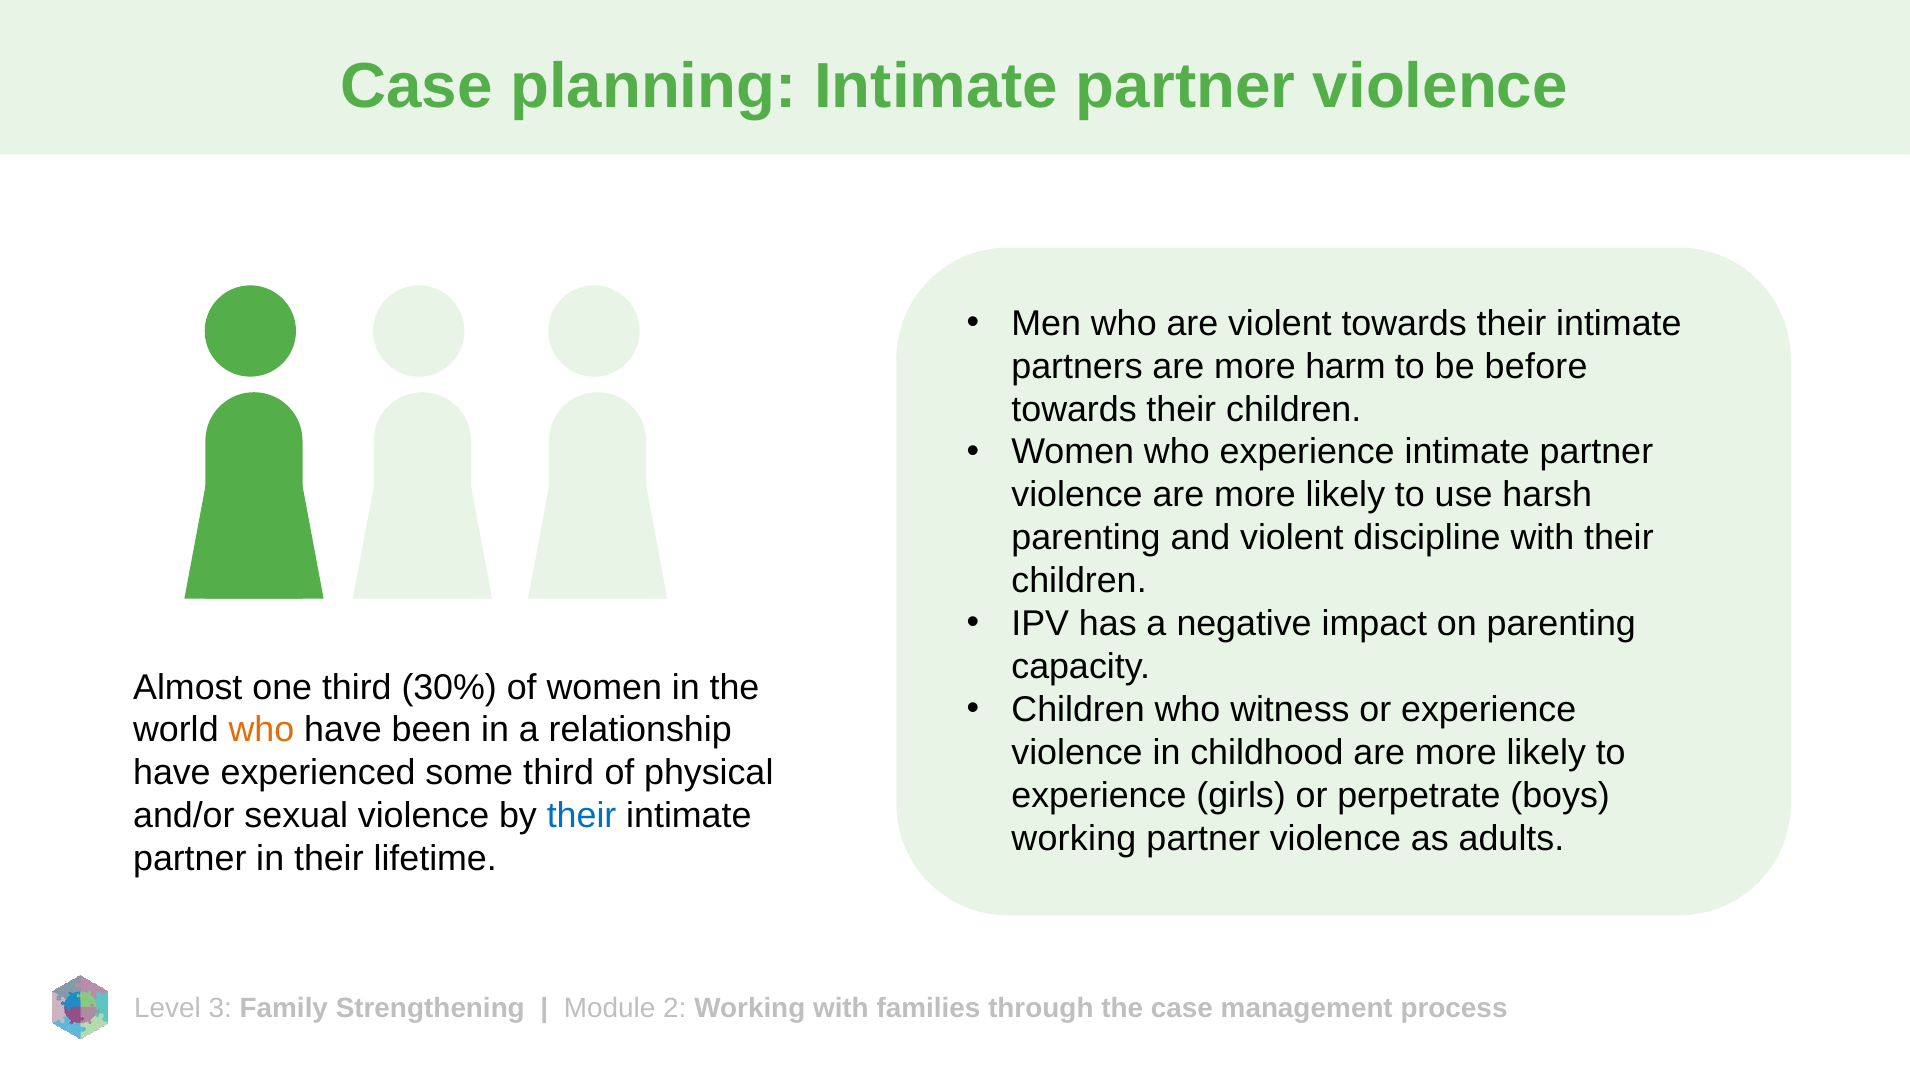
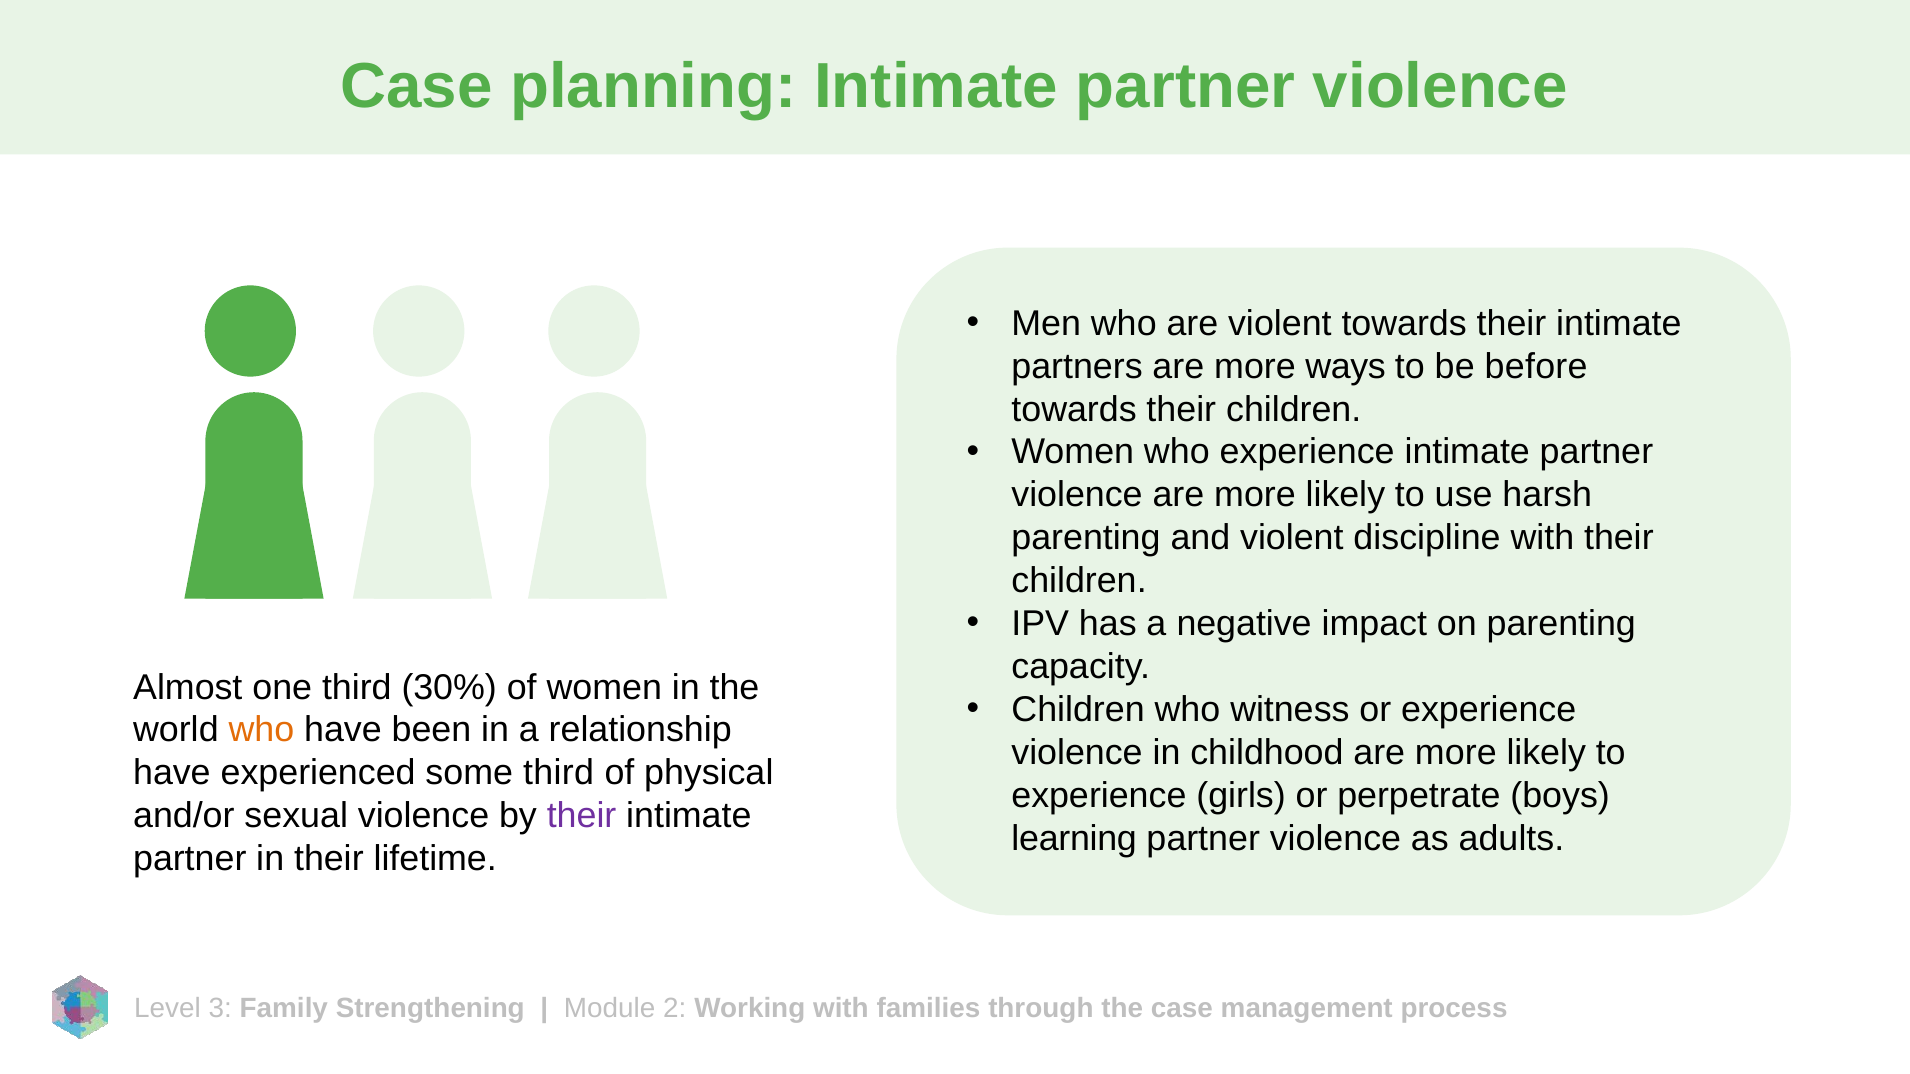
harm: harm -> ways (1346, 366)
their colour: blue -> purple (582, 816)
working: working -> learning (1074, 839)
